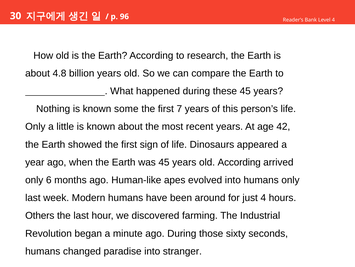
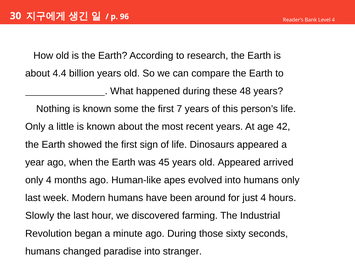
4.8: 4.8 -> 4.4 (59, 73)
these 45: 45 -> 48 (245, 91)
old According: According -> Appeared (239, 162)
only 6: 6 -> 4 (49, 180)
Others: Others -> Slowly (40, 215)
